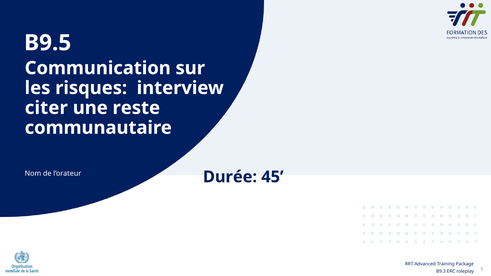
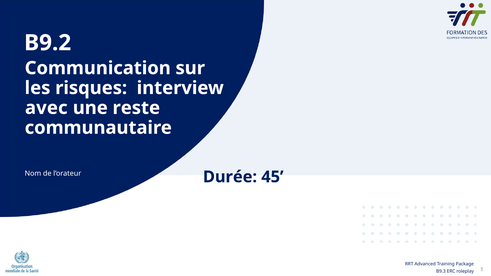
B9.5: B9.5 -> B9.2 (48, 43)
citer: citer -> avec (46, 108)
